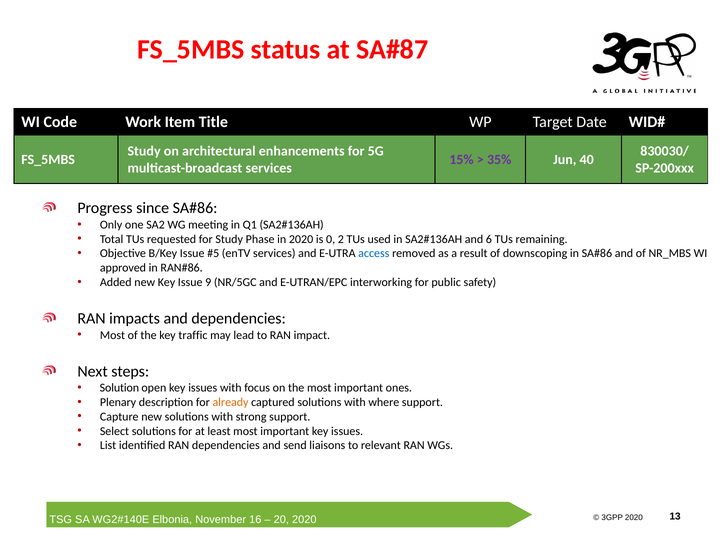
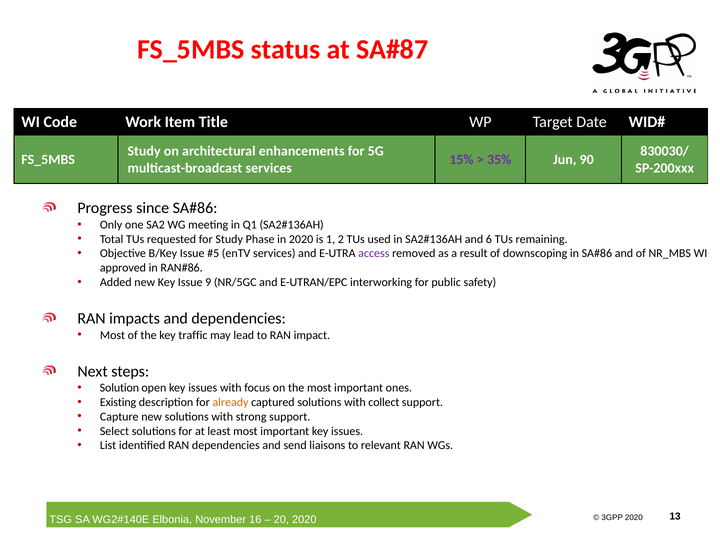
40: 40 -> 90 (587, 159)
0: 0 -> 1 (331, 239)
access colour: blue -> purple (374, 254)
Plenary: Plenary -> Existing (118, 402)
where: where -> collect (384, 402)
